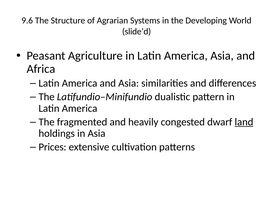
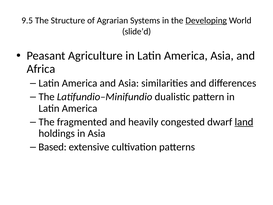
9.6: 9.6 -> 9.5 (27, 20)
Developing underline: none -> present (206, 20)
Prices: Prices -> Based (53, 147)
